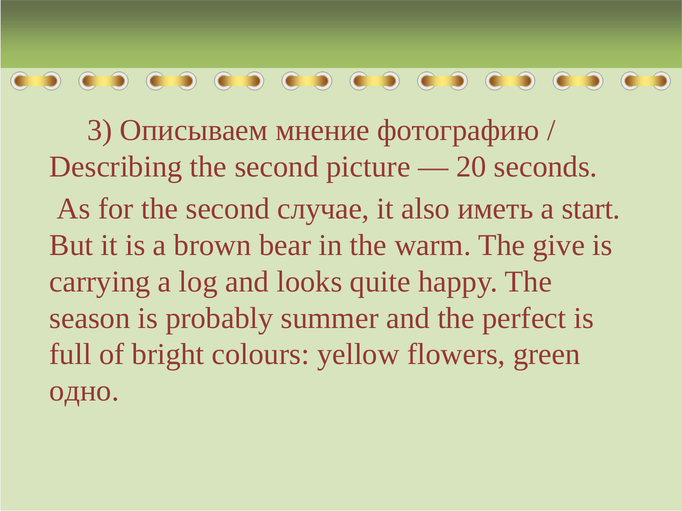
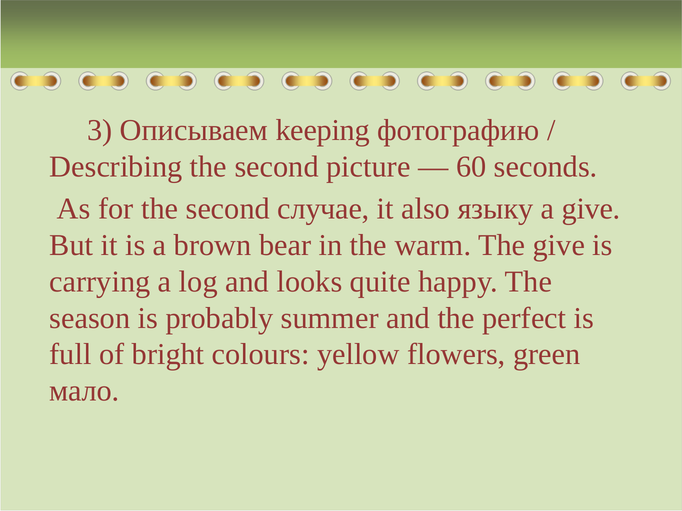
мнение: мнение -> keeping (323, 130)
20: 20 -> 60 (471, 167)
иметь: иметь -> языку (495, 209)
a start: start -> give (591, 209)
одно: одно -> мало (84, 391)
